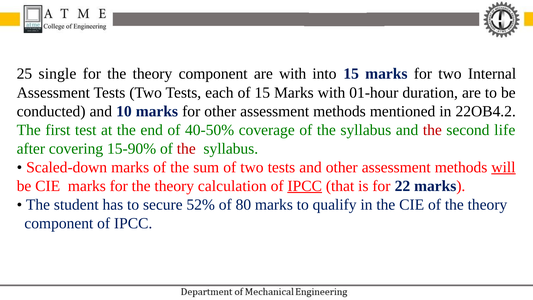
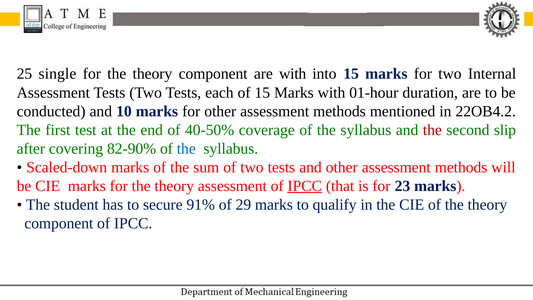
life: life -> slip (505, 130)
15-90%: 15-90% -> 82-90% (132, 148)
the colour: red -> blue (186, 148)
will underline: present -> none (503, 167)
theory calculation: calculation -> assessment (232, 186)
22: 22 -> 23 (402, 186)
52%: 52% -> 91% (201, 204)
80: 80 -> 29 (243, 204)
